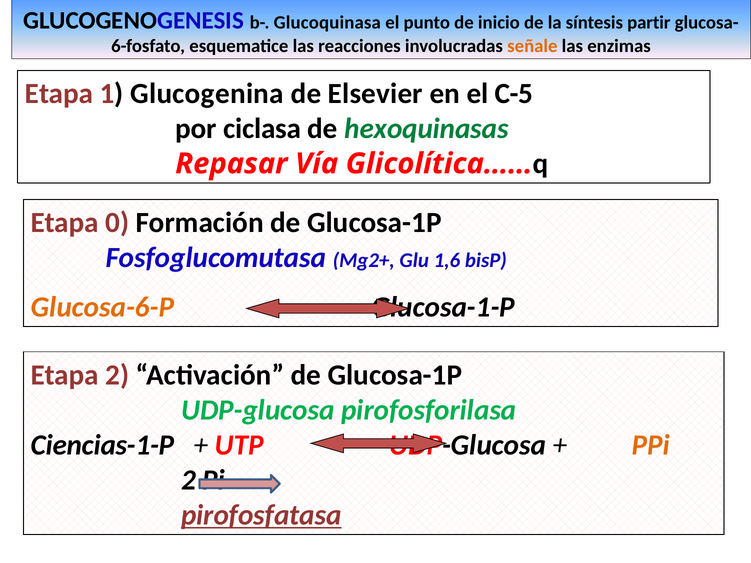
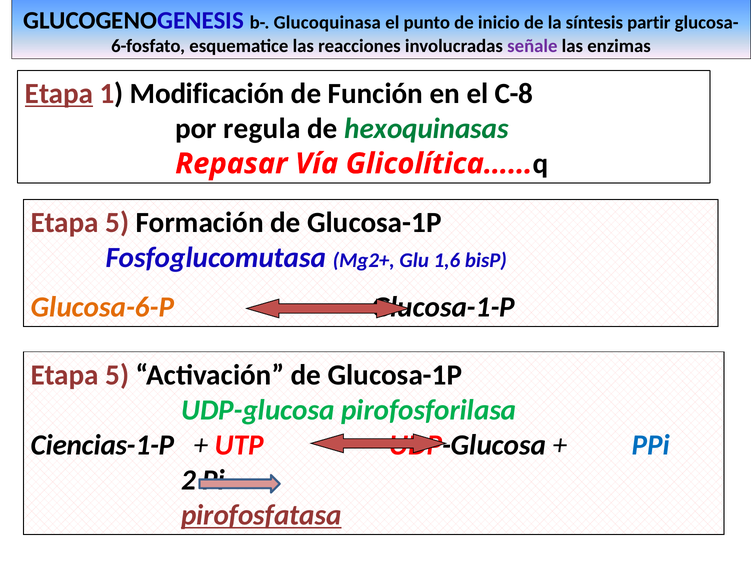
señale colour: orange -> purple (532, 46)
Etapa underline: none -> present (59, 94)
Glucogenina: Glucogenina -> Modificación (207, 94)
Elsevier: Elsevier -> Función (375, 94)
C-5: C-5 -> C-8 (514, 94)
ciclasa: ciclasa -> regula (262, 129)
0: 0 -> 5 (117, 223)
2: 2 -> 5 (117, 375)
PPi colour: orange -> blue (651, 445)
